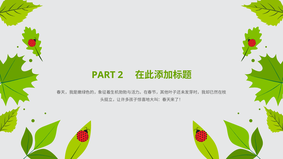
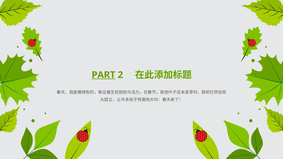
PART underline: none -> present (103, 75)
